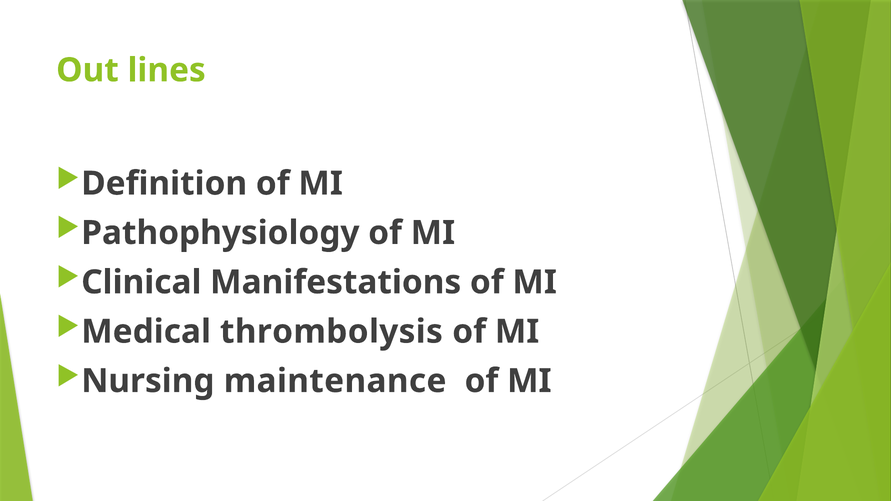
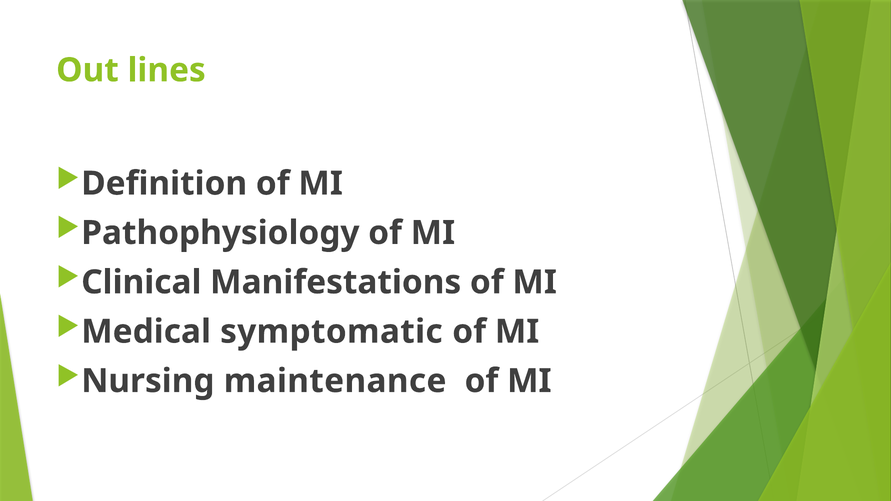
thrombolysis: thrombolysis -> symptomatic (331, 332)
